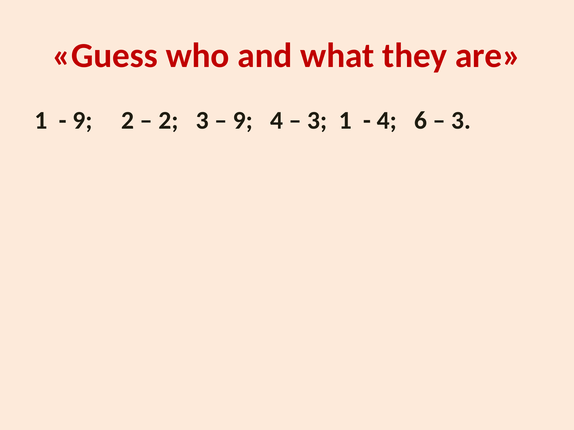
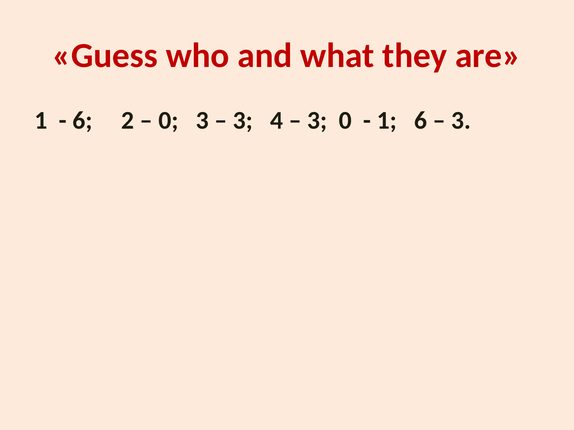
9: 9 -> 6 (82, 120)
2: 2 -> 0 (168, 120)
9: 9 -> 3 (243, 120)
3 1: 1 -> 0 (345, 120)
4: 4 -> 1 (387, 120)
